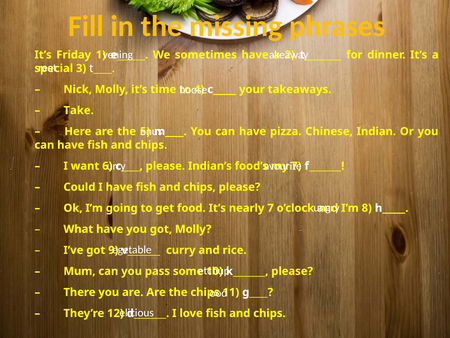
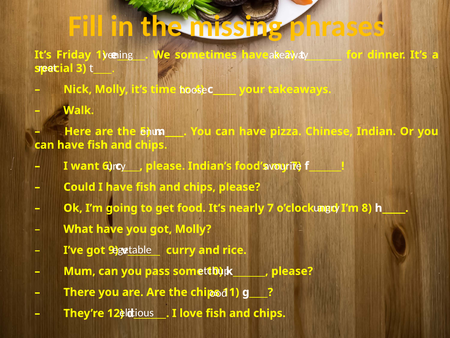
Take: Take -> Walk (79, 110)
